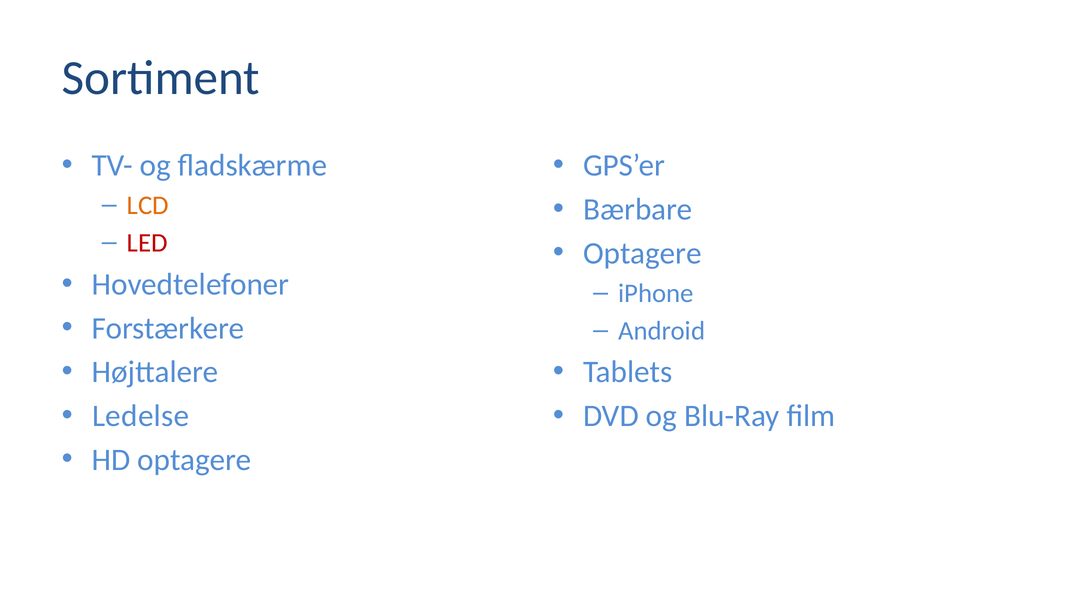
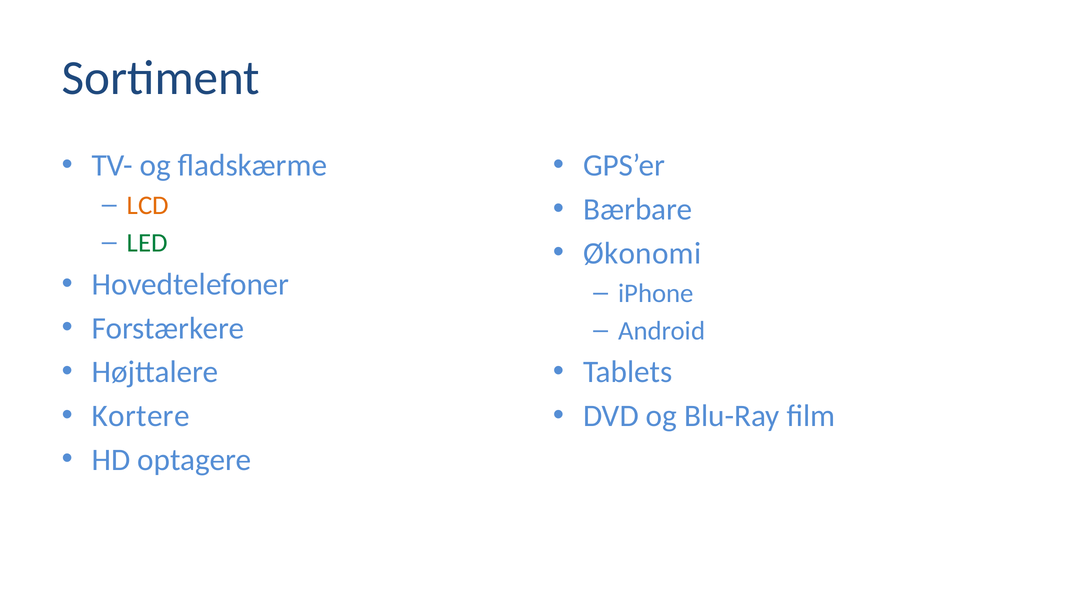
LED colour: red -> green (147, 243)
Optagere: Optagere -> Økonomi (642, 253)
Ledelse: Ledelse -> Kortere (141, 416)
